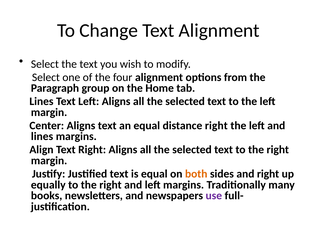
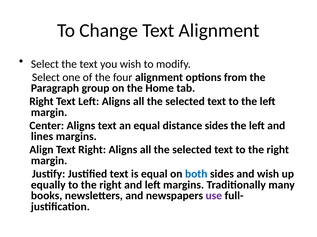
Lines: Lines -> Right (41, 102)
distance right: right -> sides (216, 126)
both colour: orange -> blue (196, 174)
and right: right -> wish (268, 174)
